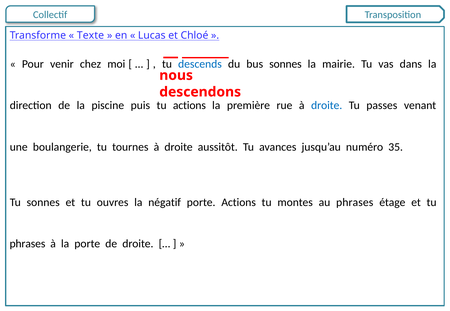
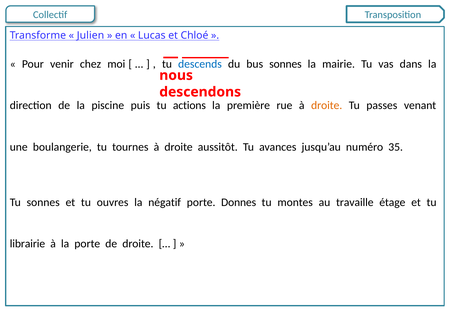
Texte: Texte -> Julien (90, 36)
droite colour: blue -> orange (327, 106)
porte Actions: Actions -> Donnes (239, 203)
au phrases: phrases -> travaille (355, 203)
phrases: phrases -> librairie (27, 244)
